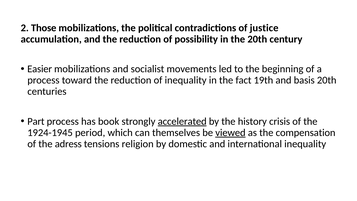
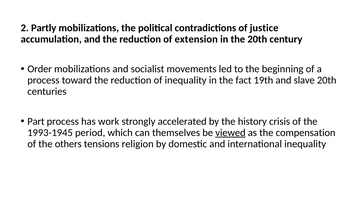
Those: Those -> Partly (44, 28)
possibility: possibility -> extension (196, 39)
Easier: Easier -> Order (40, 69)
basis: basis -> slave (304, 80)
book: book -> work (109, 121)
accelerated underline: present -> none (182, 121)
1924-1945: 1924-1945 -> 1993-1945 (50, 133)
adress: adress -> others (68, 144)
